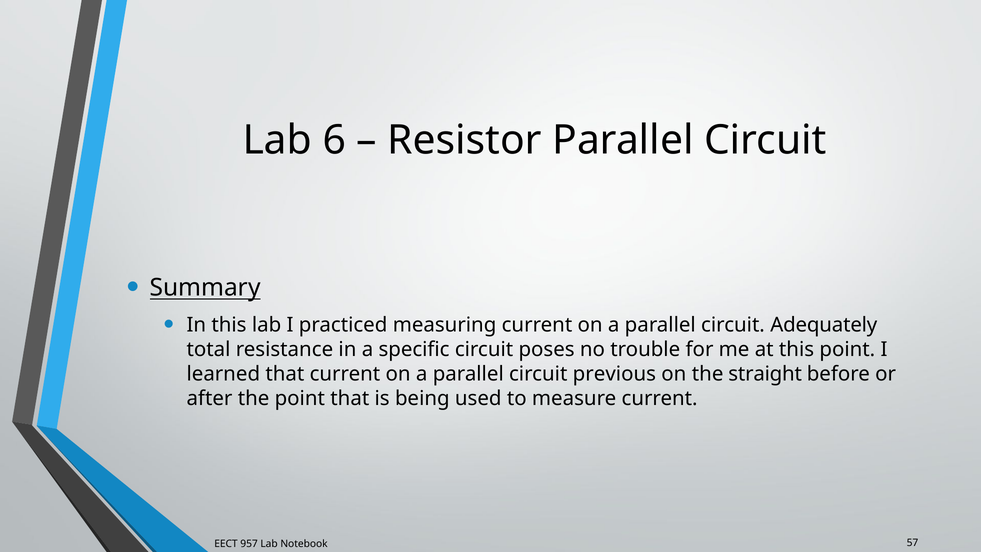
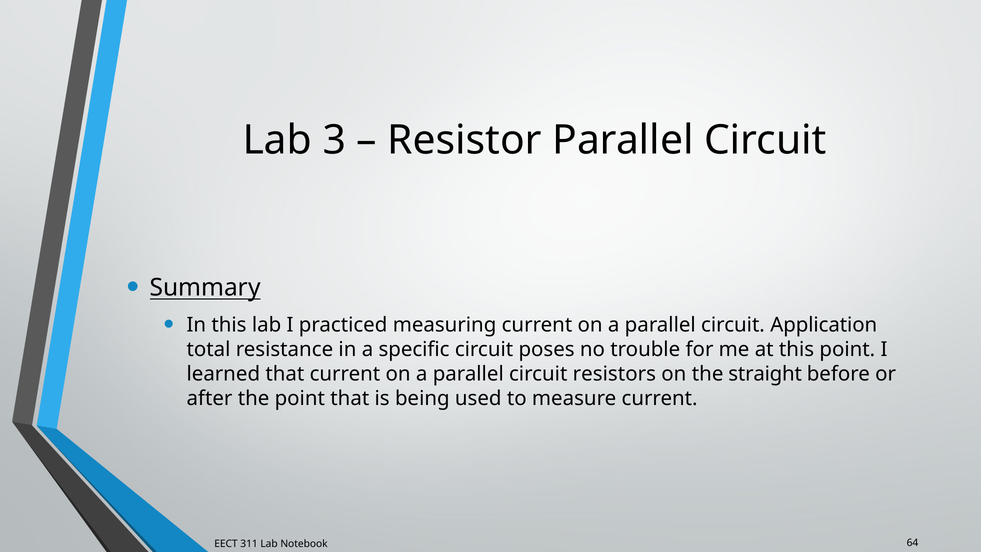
6: 6 -> 3 (334, 140)
Adequately: Adequately -> Application (824, 325)
previous: previous -> resistors (614, 374)
957: 957 -> 311 (249, 544)
57: 57 -> 64 (913, 543)
